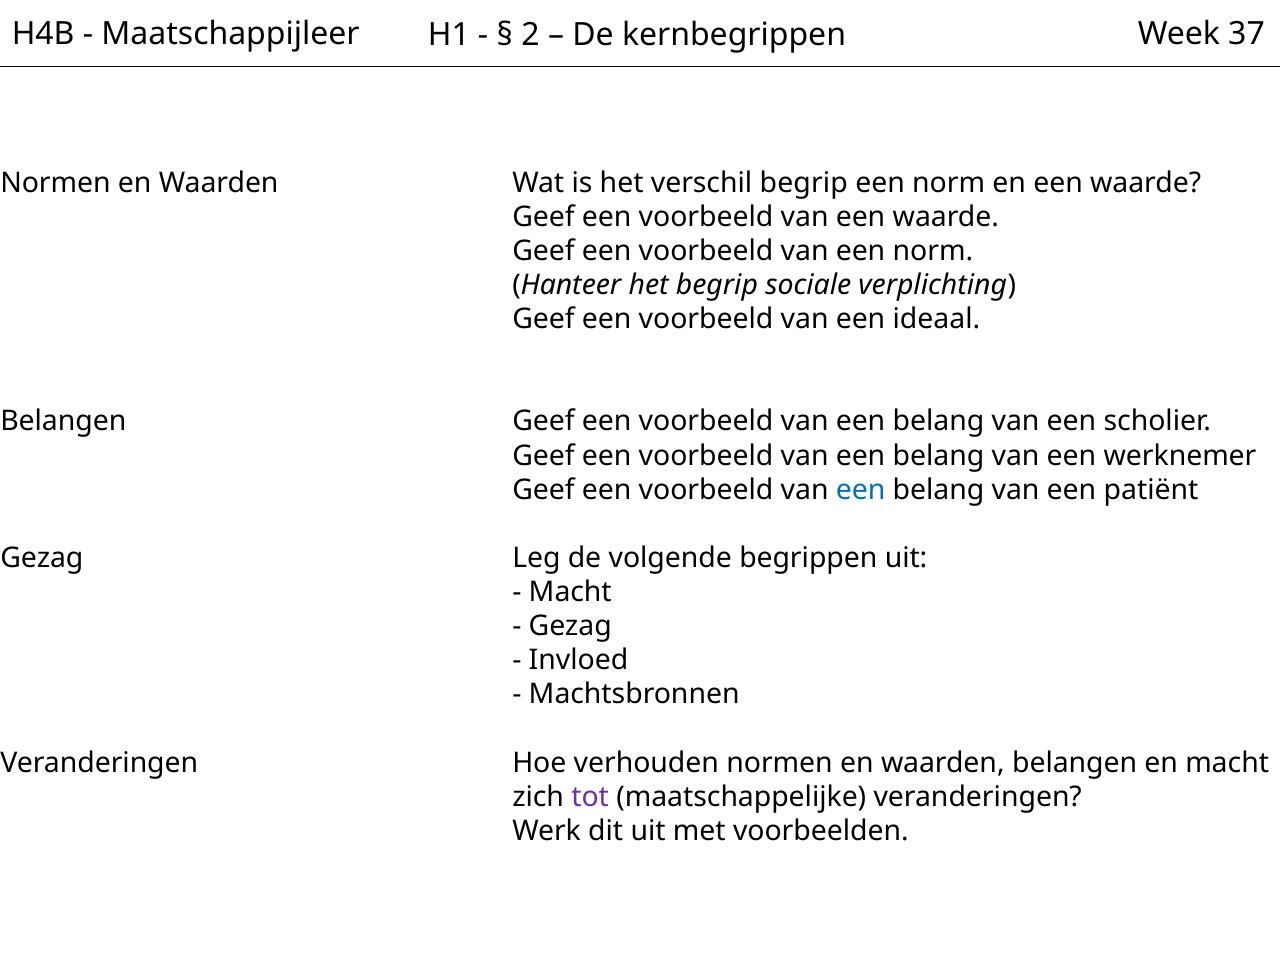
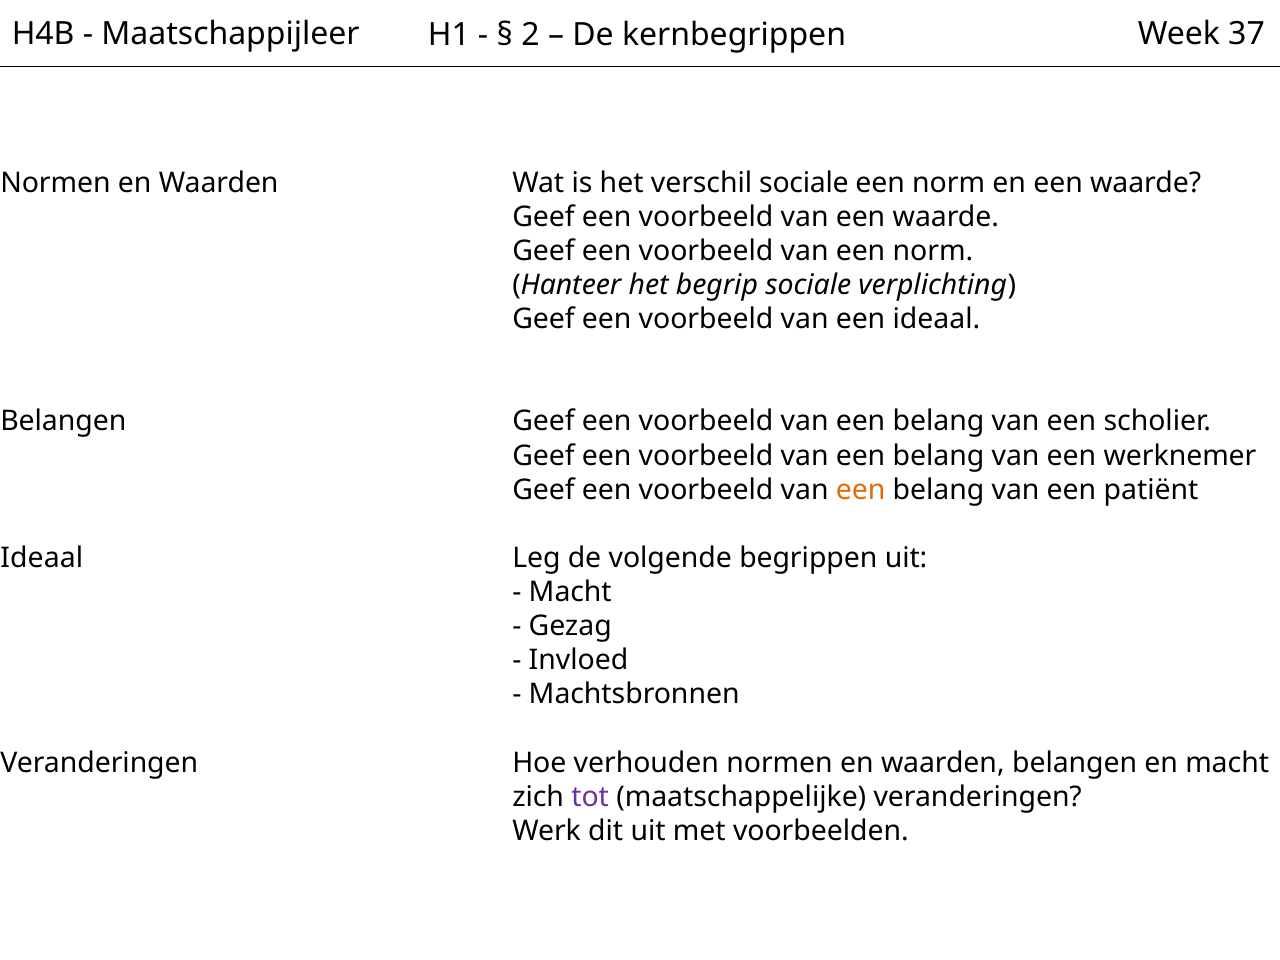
verschil begrip: begrip -> sociale (804, 183)
een colour: blue -> orange (861, 490)
Gezag: Gezag -> Ideaal (42, 558)
